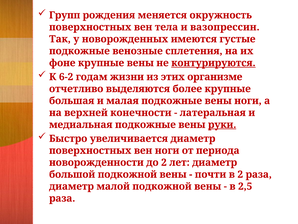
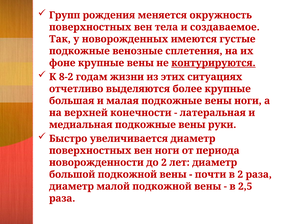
вазопрессин: вазопрессин -> создаваемое (225, 27)
6-2: 6-2 -> 8-2 (66, 77)
организме: организме -> ситуациях (215, 77)
руки underline: present -> none (222, 124)
